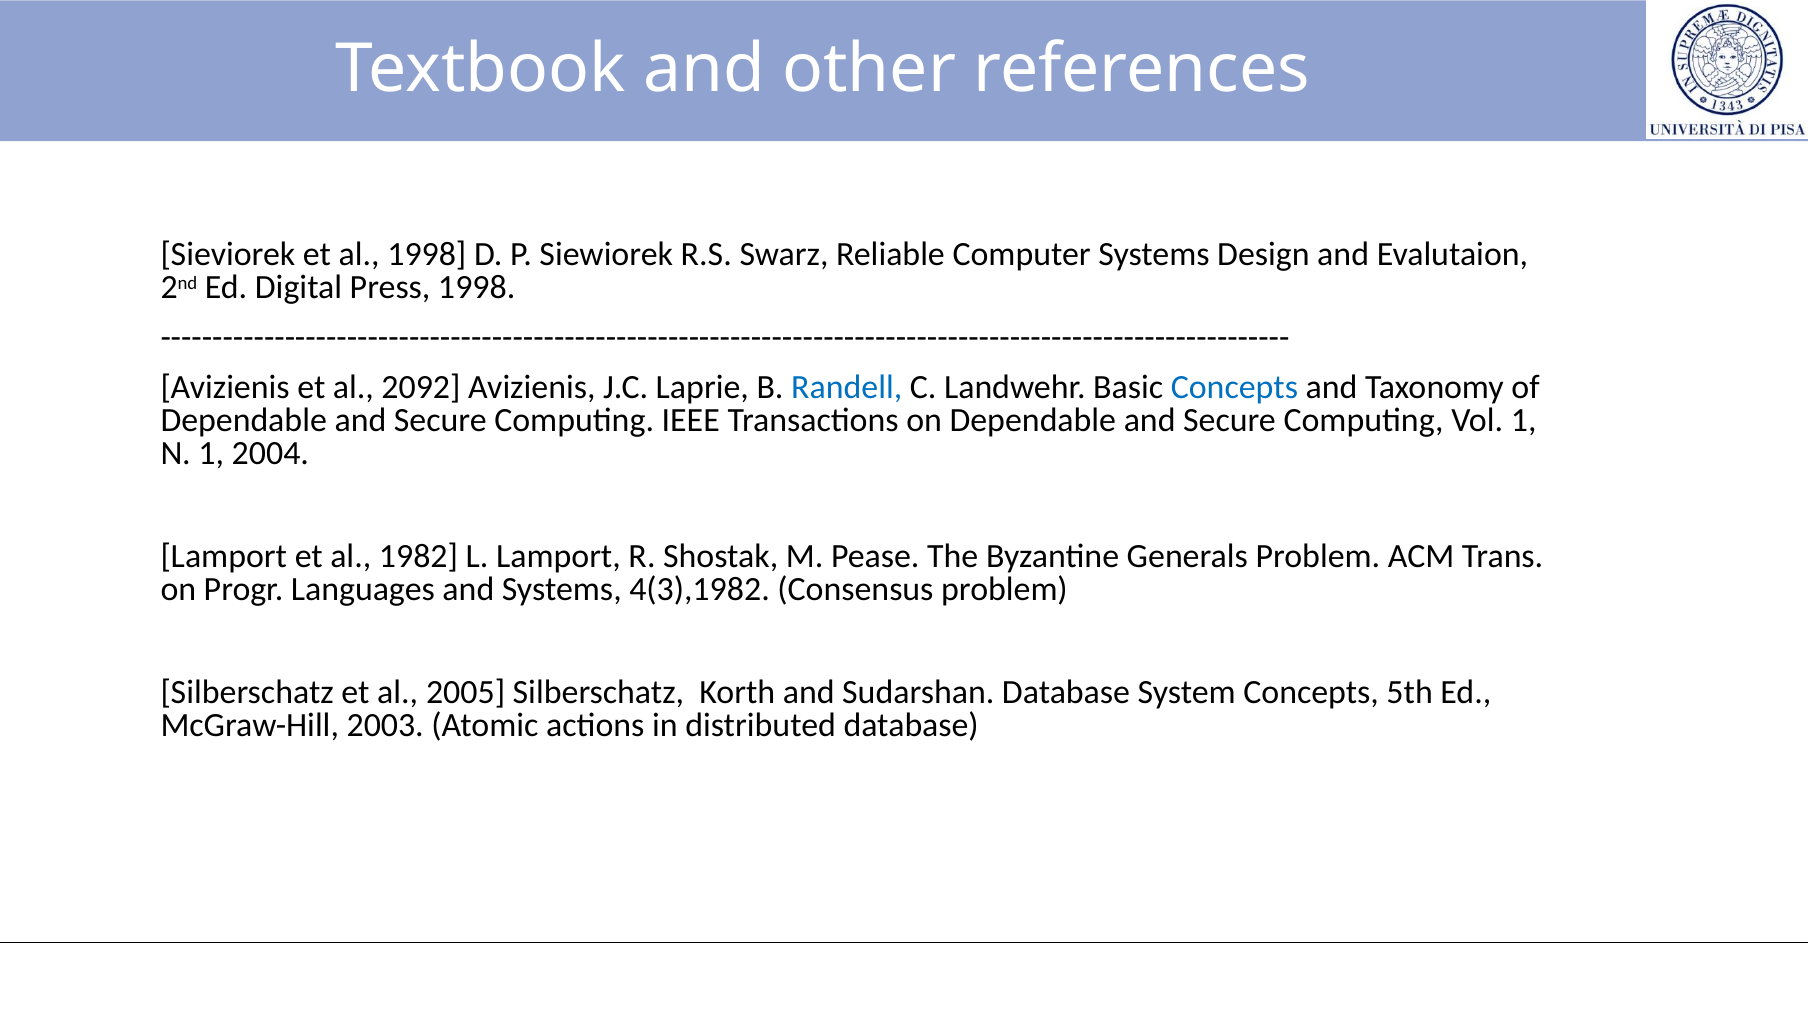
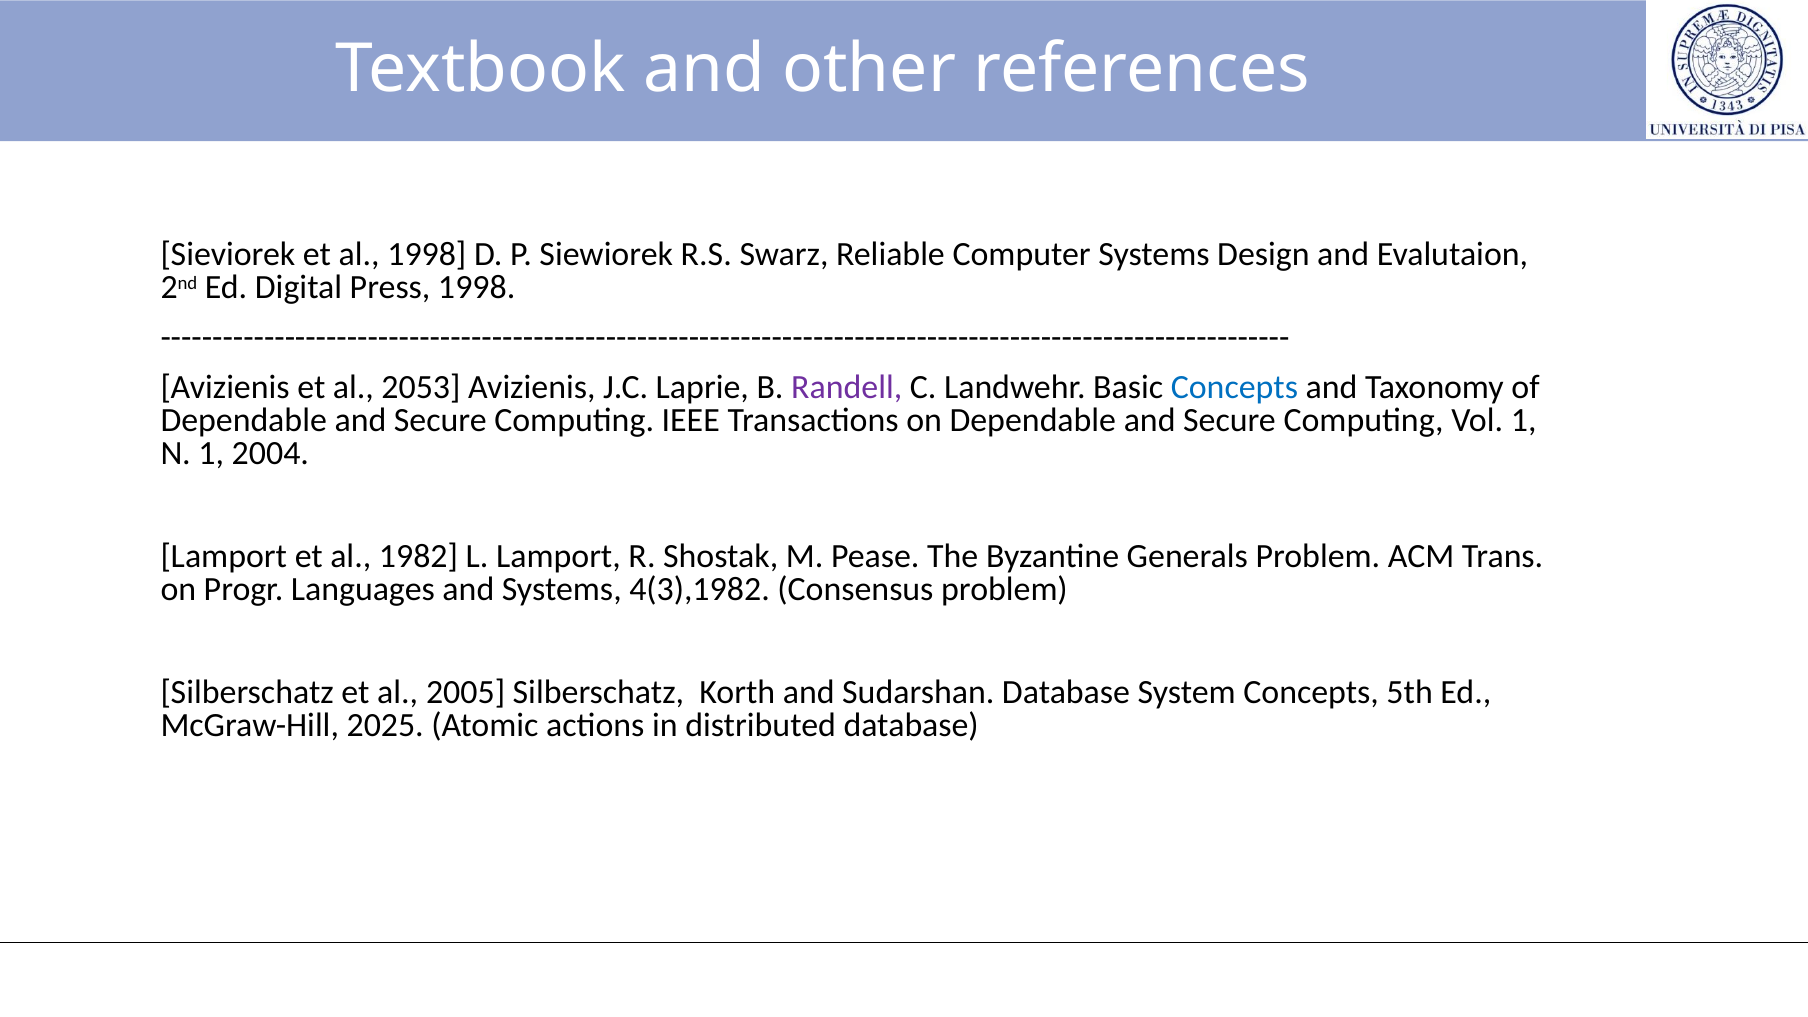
2092: 2092 -> 2053 (421, 387)
Randell colour: blue -> purple (847, 387)
2003: 2003 -> 2025 (385, 726)
